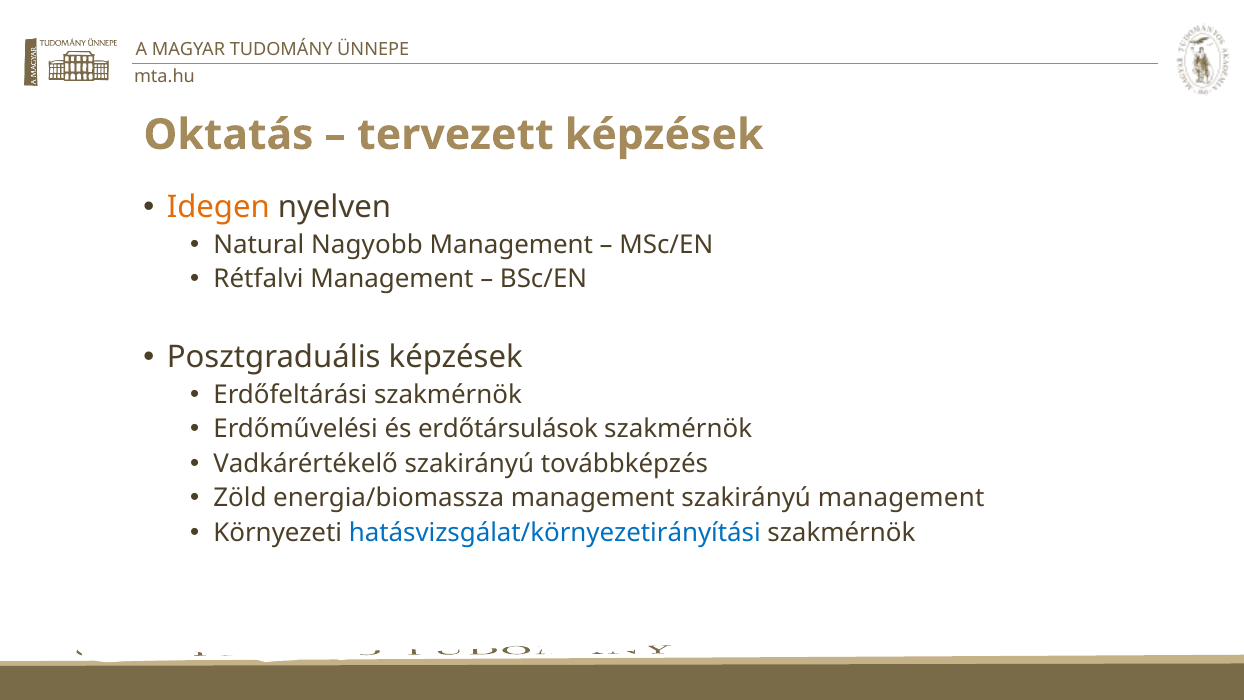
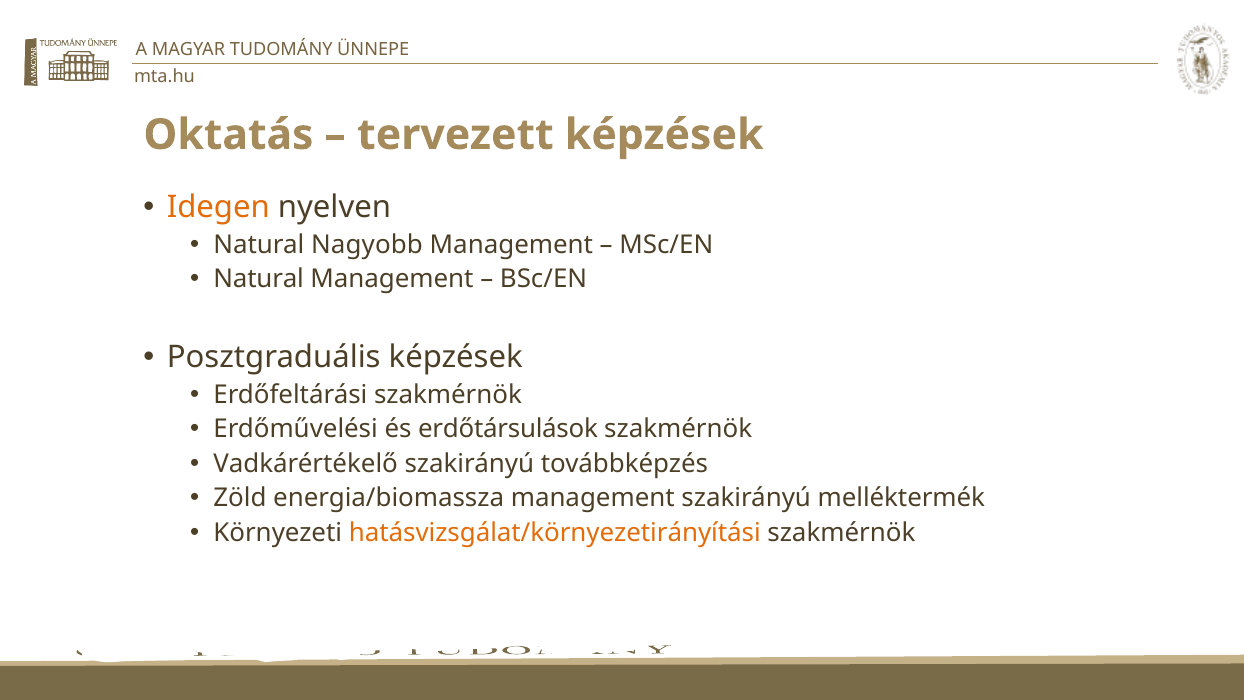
Rétfalvi: Rétfalvi -> Natural (259, 279)
szakirányú management: management -> melléktermék (901, 498)
hatásvizsgálat/környezetirányítási colour: blue -> orange (555, 533)
